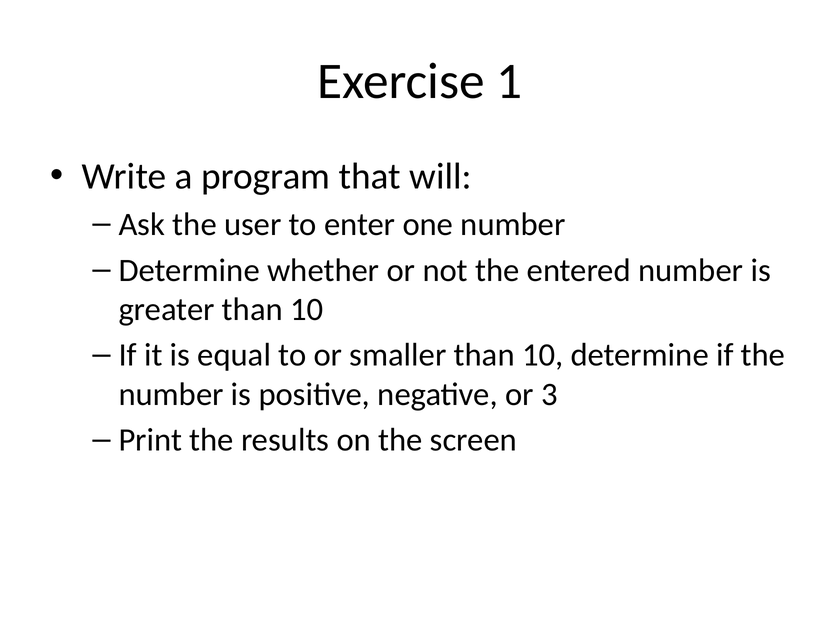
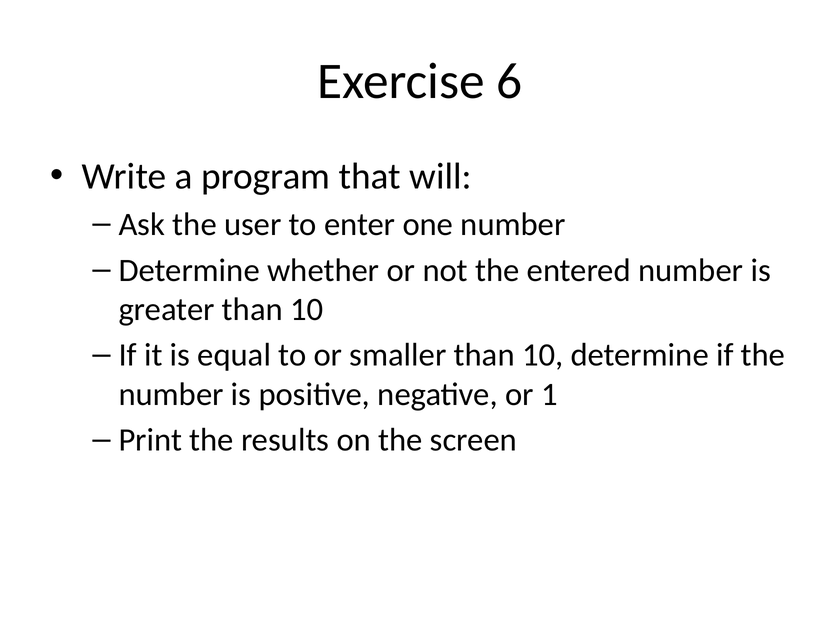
1: 1 -> 6 (509, 81)
3: 3 -> 1 (549, 394)
